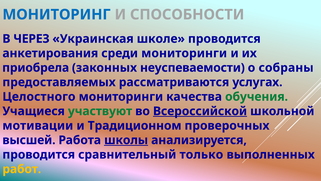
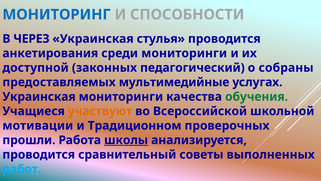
школе: школе -> стулья (161, 39)
приобрела: приобрела -> доступной (36, 68)
неуспеваемости: неуспеваемости -> педагогический (192, 68)
рассматриваются: рассматриваются -> мультимедийные (174, 82)
Целостного: Целостного -> Украинская (39, 96)
участвуют colour: green -> orange (100, 111)
Всероссийской underline: present -> none (200, 111)
высшей: высшей -> прошли (29, 140)
только: только -> советы (201, 154)
работ colour: yellow -> light blue (22, 169)
